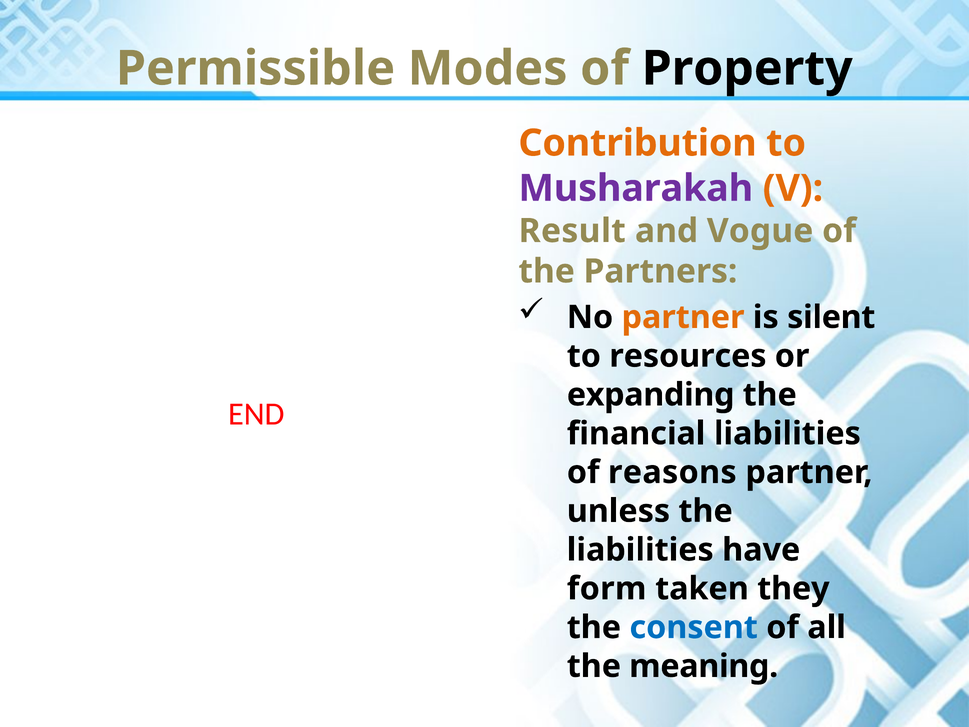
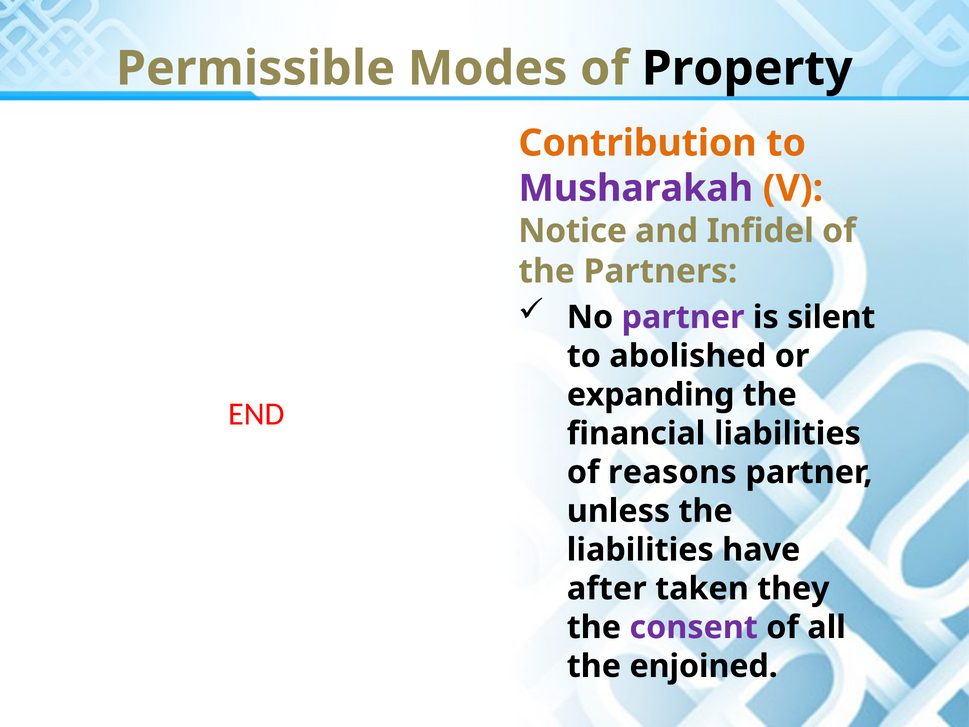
Result: Result -> Notice (573, 231)
Vogue: Vogue -> Infidel (760, 231)
partner colour: orange -> purple (683, 317)
resources: resources -> abolished (688, 356)
form: form -> after (607, 588)
consent colour: blue -> purple (694, 627)
meaning: meaning -> enjoined (704, 666)
